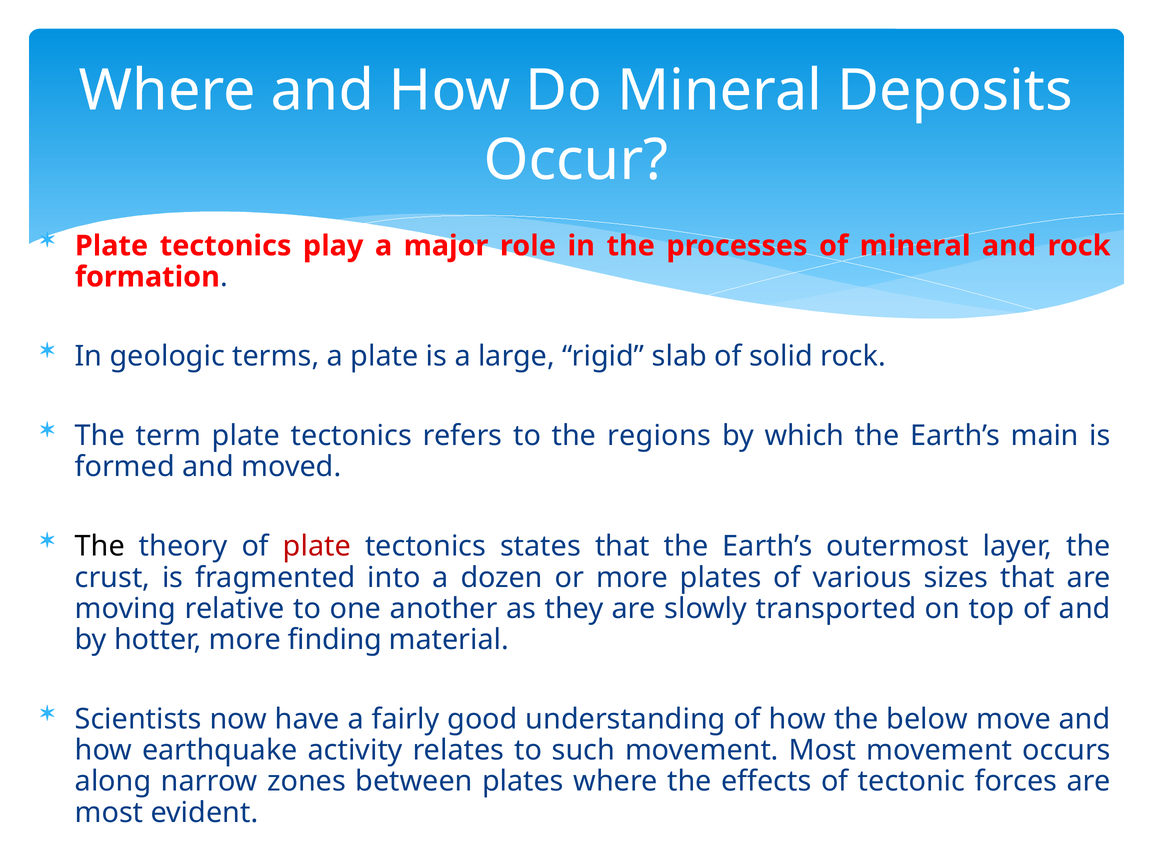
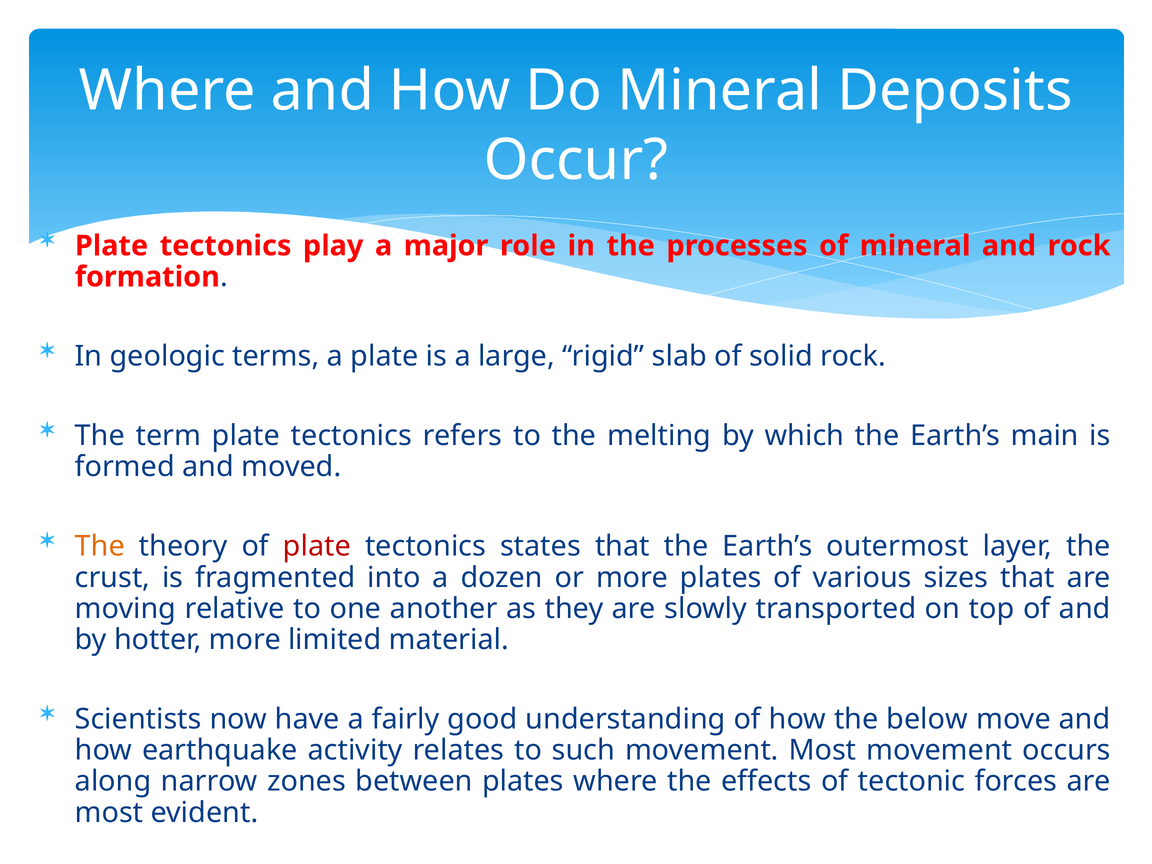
regions: regions -> melting (659, 436)
The colour: black -> orange (100, 546)
finding: finding -> limited (335, 640)
